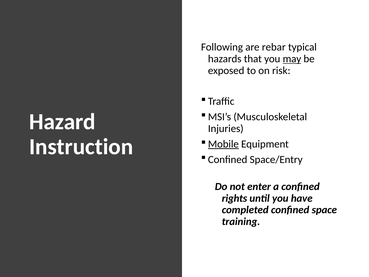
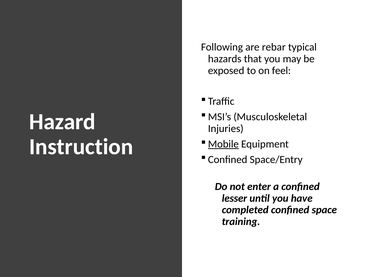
may underline: present -> none (292, 59)
risk: risk -> feel (281, 70)
rights: rights -> lesser (234, 198)
